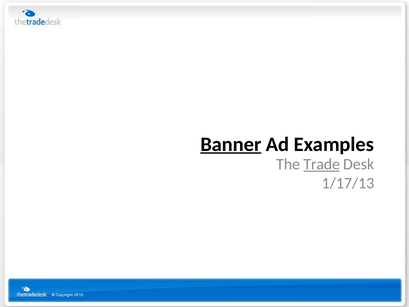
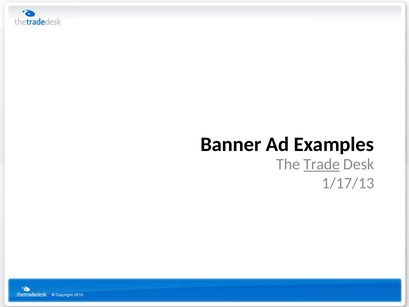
Banner underline: present -> none (231, 144)
